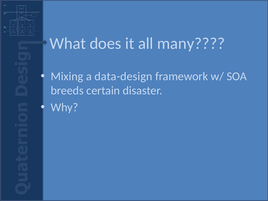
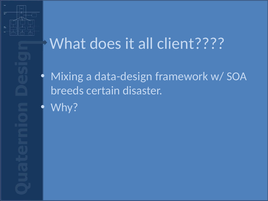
many: many -> client (191, 44)
